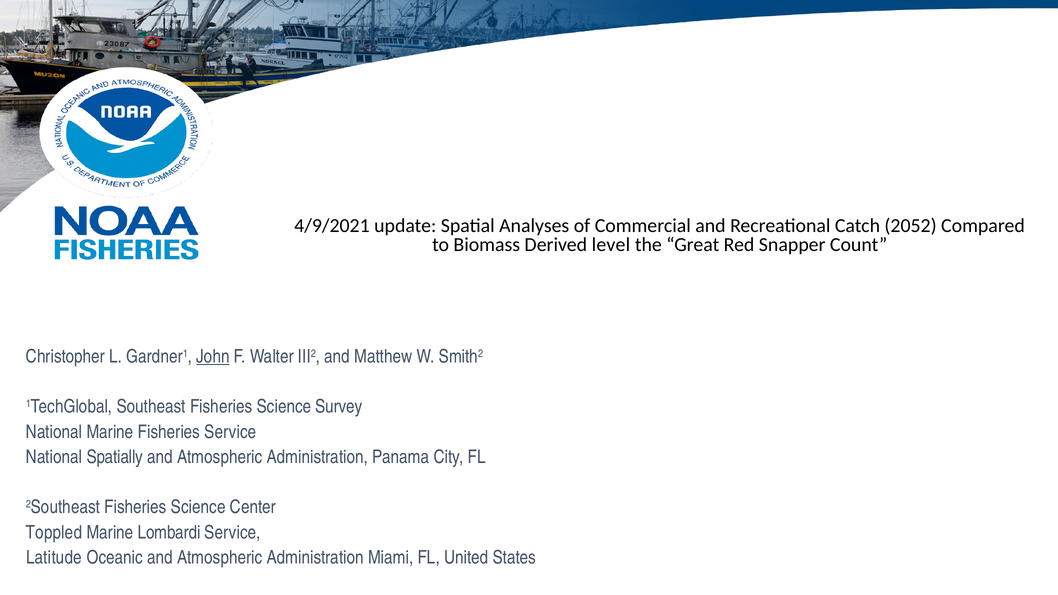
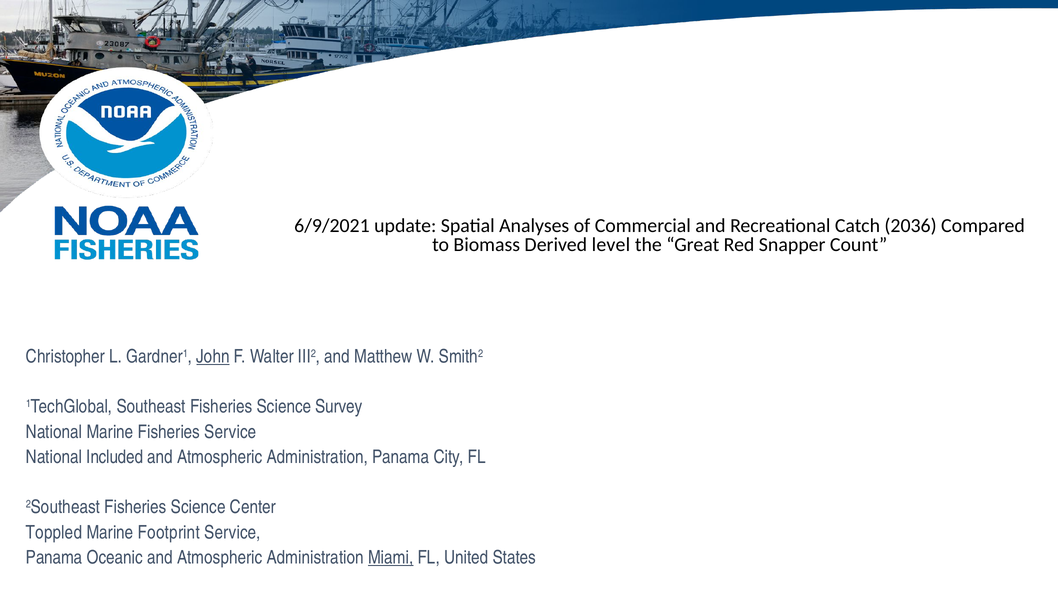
4/9/2021: 4/9/2021 -> 6/9/2021 (332, 226)
2052: 2052 -> 2036 (911, 226)
Spatially: Spatially -> Included (115, 457)
Lombardi: Lombardi -> Footprint (169, 533)
Latitude: Latitude -> Panama (54, 558)
Miami underline: none -> present (391, 558)
